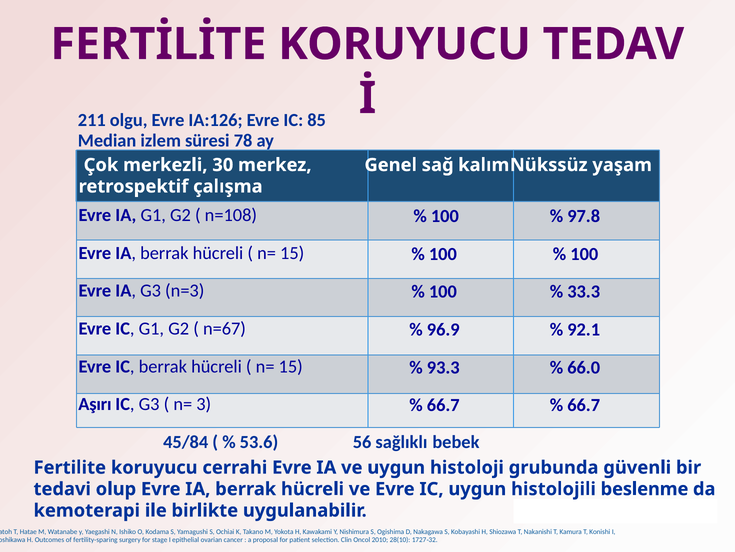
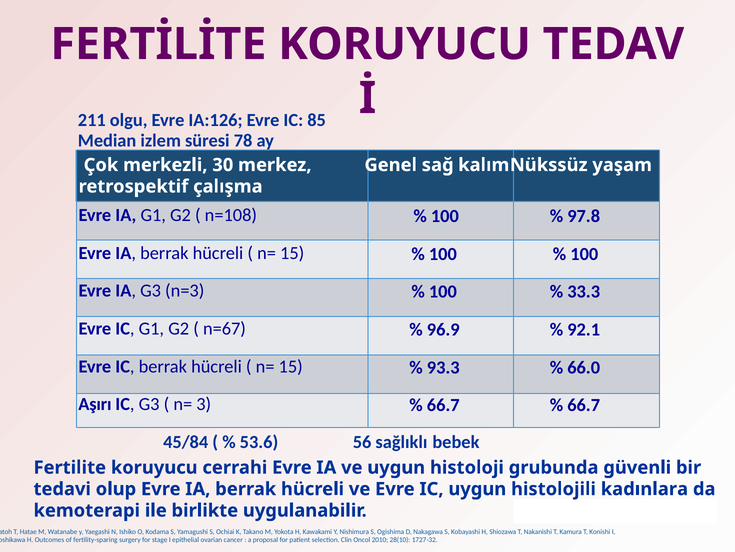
beslenme: beslenme -> kadınlara (644, 488)
